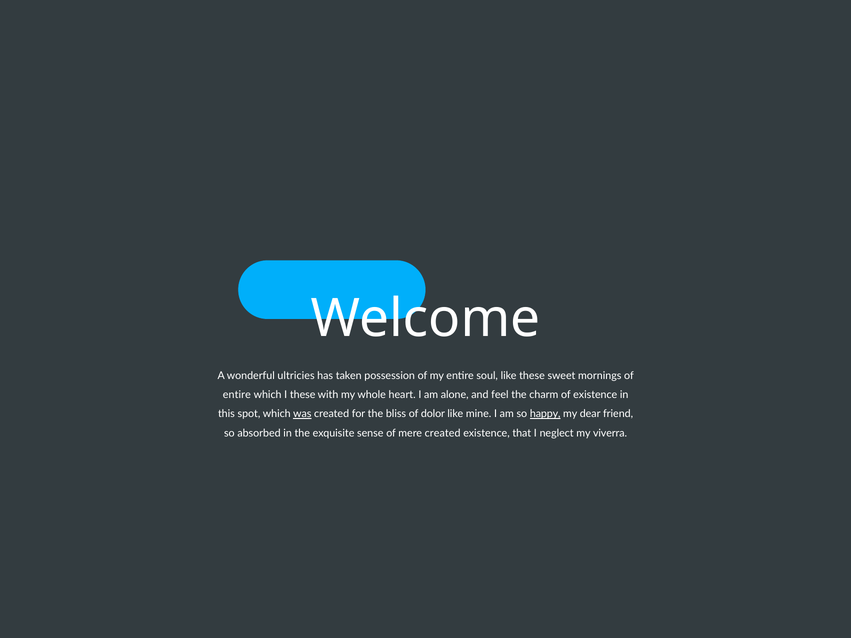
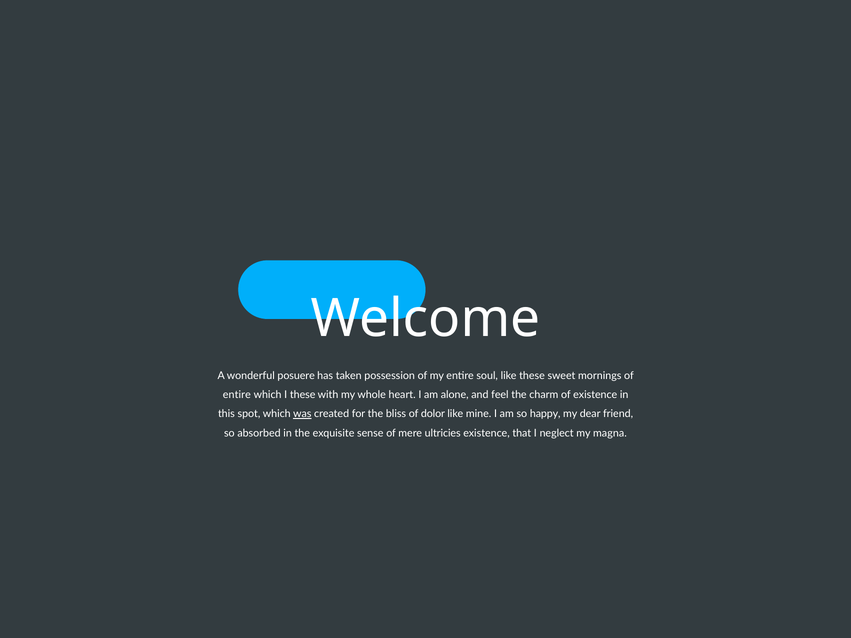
ultricies: ultricies -> posuere (296, 376)
happy underline: present -> none (545, 414)
mere created: created -> ultricies (443, 433)
viverra: viverra -> magna (610, 433)
